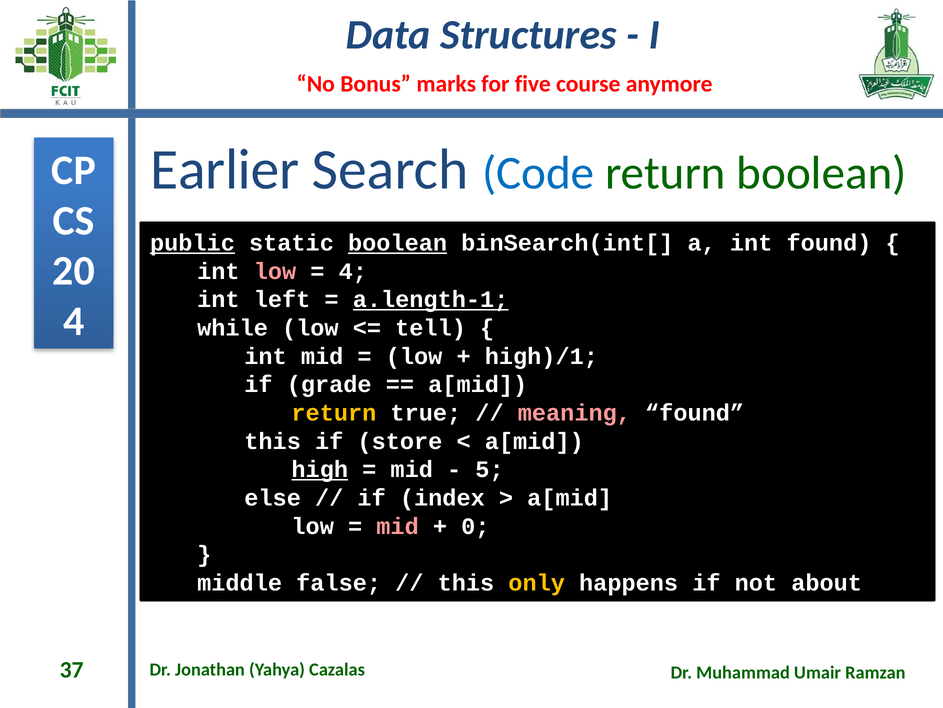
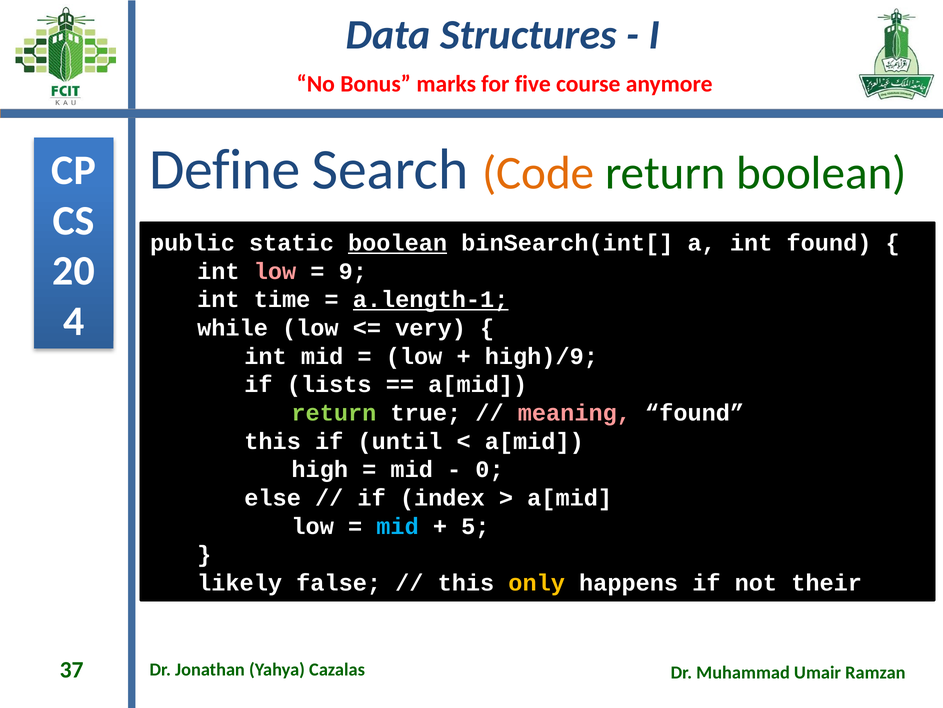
Earlier: Earlier -> Define (225, 170)
Code colour: blue -> orange (538, 173)
public underline: present -> none (192, 243)
4: 4 -> 9 (353, 271)
left: left -> time (282, 299)
tell: tell -> very (431, 328)
high)/1: high)/1 -> high)/9 (541, 356)
grade: grade -> lists (329, 384)
return colour: yellow -> light green (334, 413)
store: store -> until (400, 441)
high underline: present -> none (320, 469)
5: 5 -> 0 (490, 469)
mid colour: pink -> light blue (398, 526)
0: 0 -> 5 (475, 526)
middle: middle -> likely (240, 582)
about: about -> their (827, 582)
